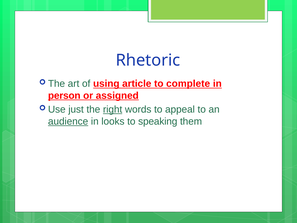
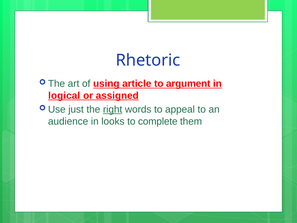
complete: complete -> argument (188, 84)
person: person -> logical (64, 95)
audience underline: present -> none (68, 121)
speaking: speaking -> complete (158, 121)
